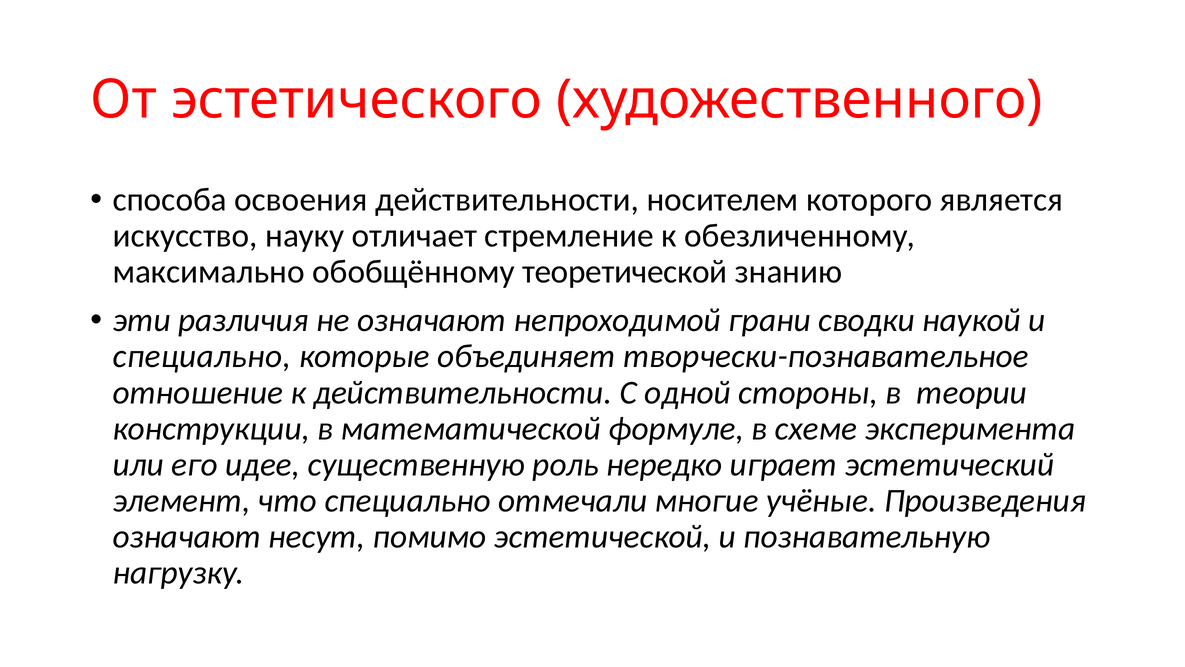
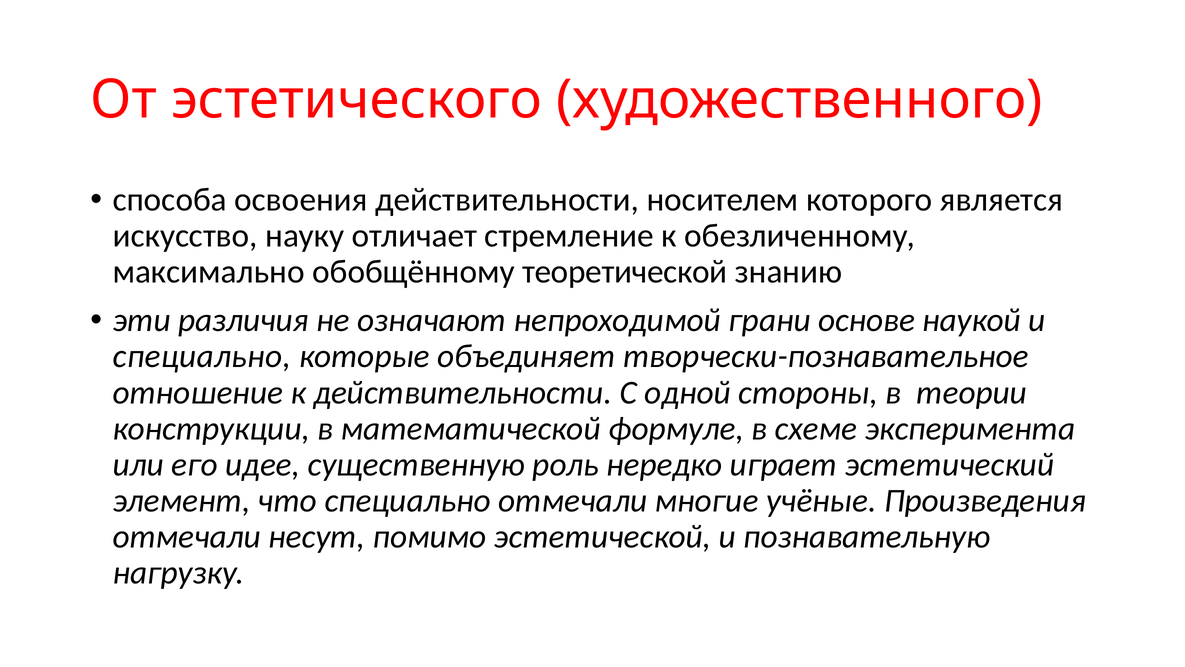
сводки: сводки -> основе (867, 320)
означают: означают -> отмечали (187, 536)
